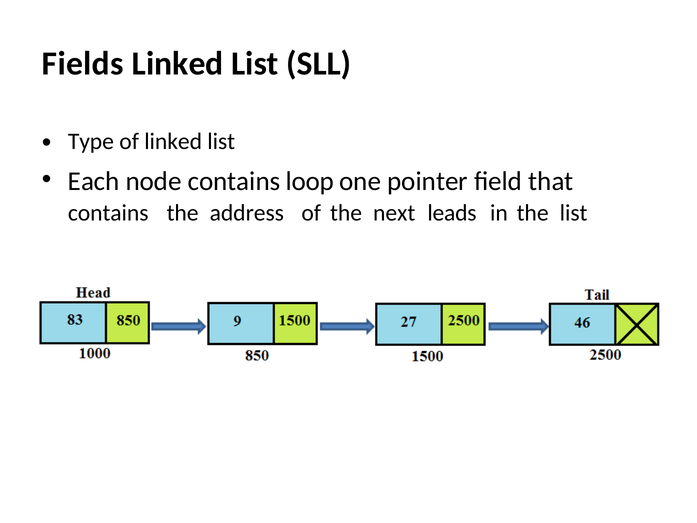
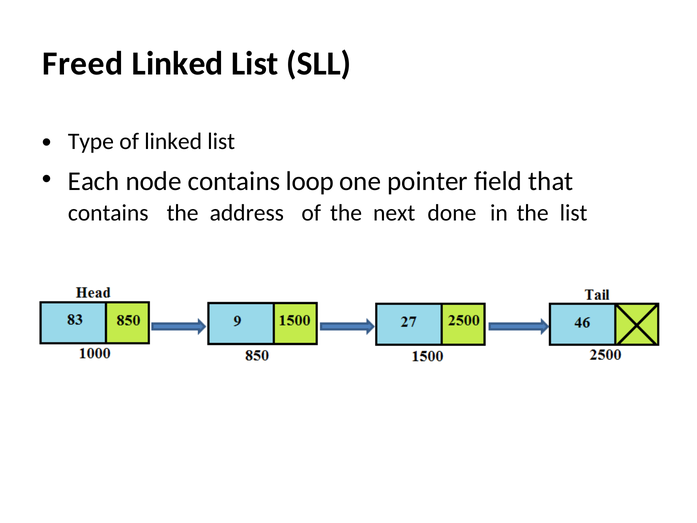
Fields: Fields -> Freed (83, 63)
leads: leads -> done (452, 213)
